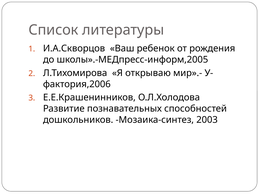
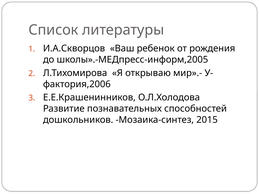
2003: 2003 -> 2015 (207, 120)
